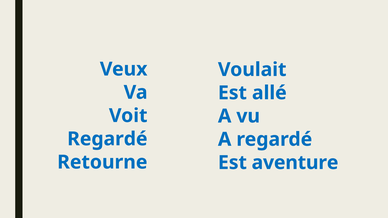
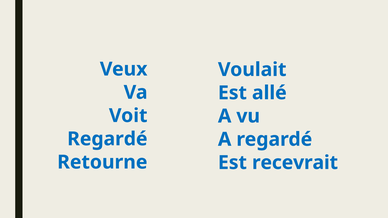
aventure: aventure -> recevrait (295, 163)
